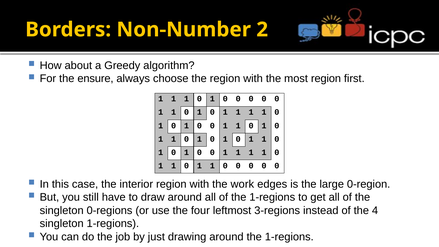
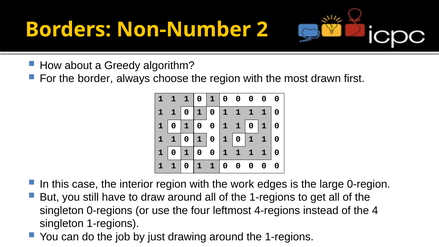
ensure: ensure -> border (95, 79)
most region: region -> drawn (326, 79)
3-regions: 3-regions -> 4-regions (277, 210)
